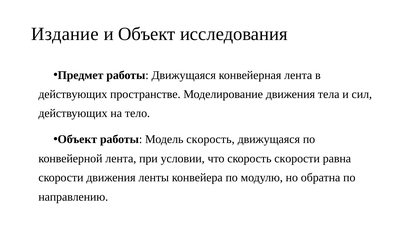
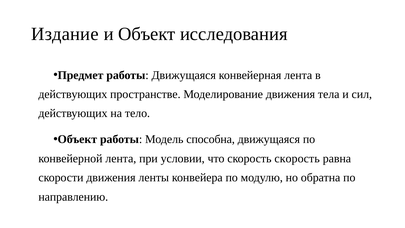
Модель скорость: скорость -> способна (211, 139)
скорость скорости: скорости -> скорость (297, 158)
